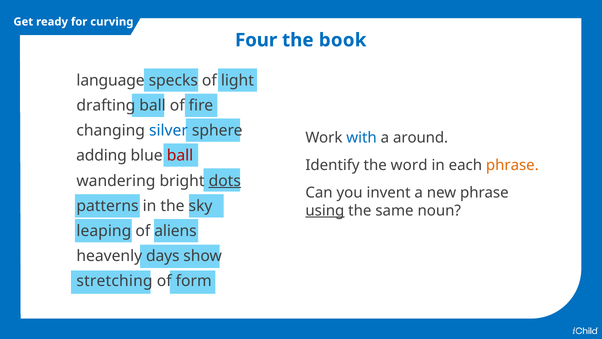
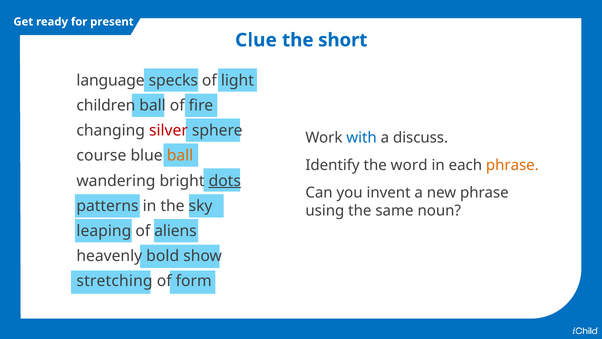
curving: curving -> present (112, 22)
Four: Four -> Clue (256, 40)
book: book -> short (343, 40)
drafting: drafting -> children (106, 105)
silver colour: blue -> red (168, 130)
around: around -> discuss (421, 137)
adding: adding -> course (101, 156)
ball colour: red -> orange (180, 156)
using underline: present -> none (325, 210)
days: days -> bold (163, 256)
